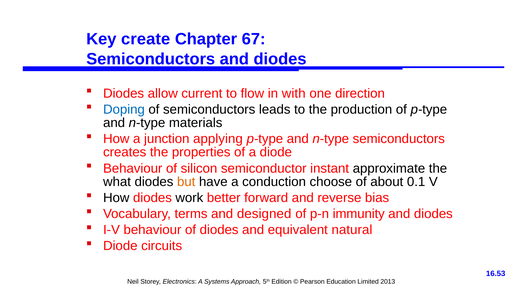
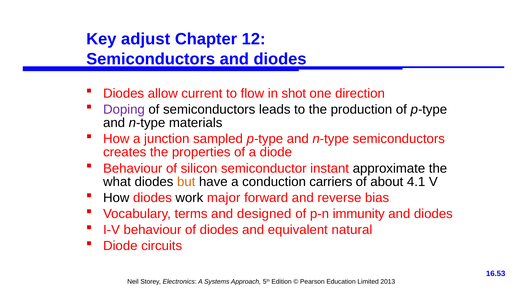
create: create -> adjust (146, 39)
67: 67 -> 12 (254, 39)
with: with -> shot (294, 93)
Doping colour: blue -> purple (124, 110)
applying: applying -> sampled (218, 139)
choose: choose -> carriers (331, 182)
0.1: 0.1 -> 4.1 (416, 182)
better: better -> major (224, 198)
